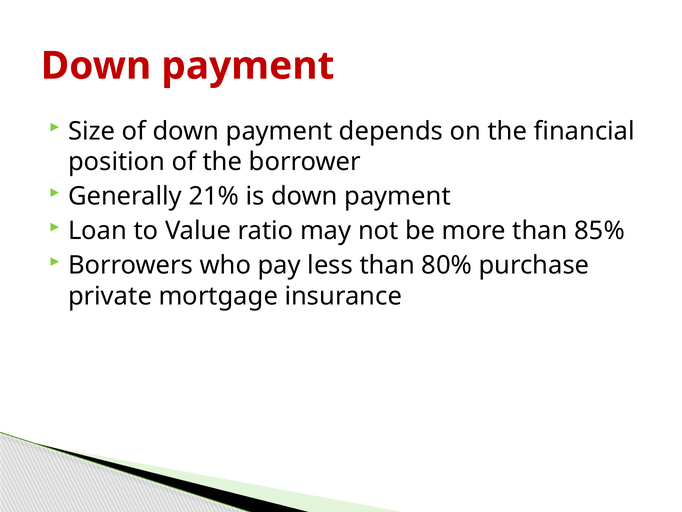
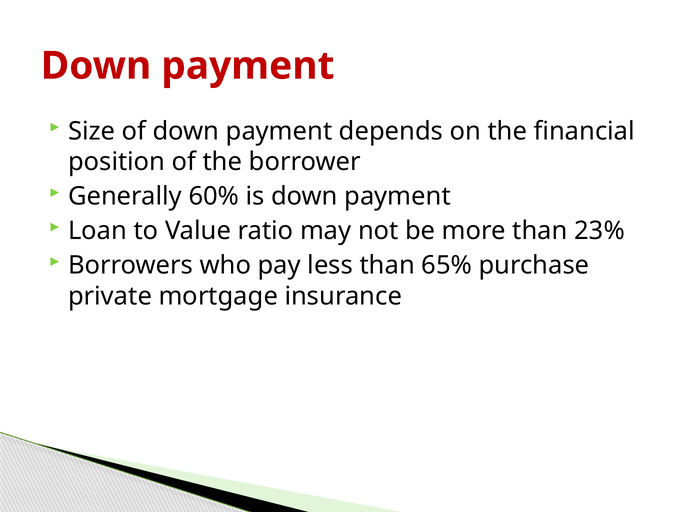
21%: 21% -> 60% (214, 196)
85%: 85% -> 23% (600, 231)
80%: 80% -> 65% (447, 265)
